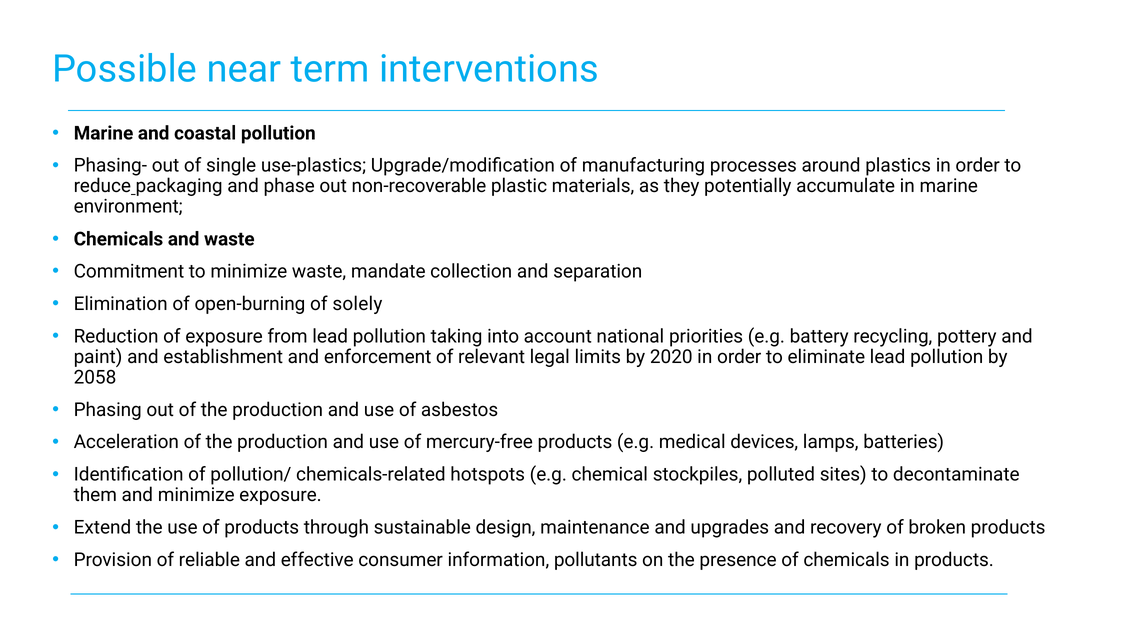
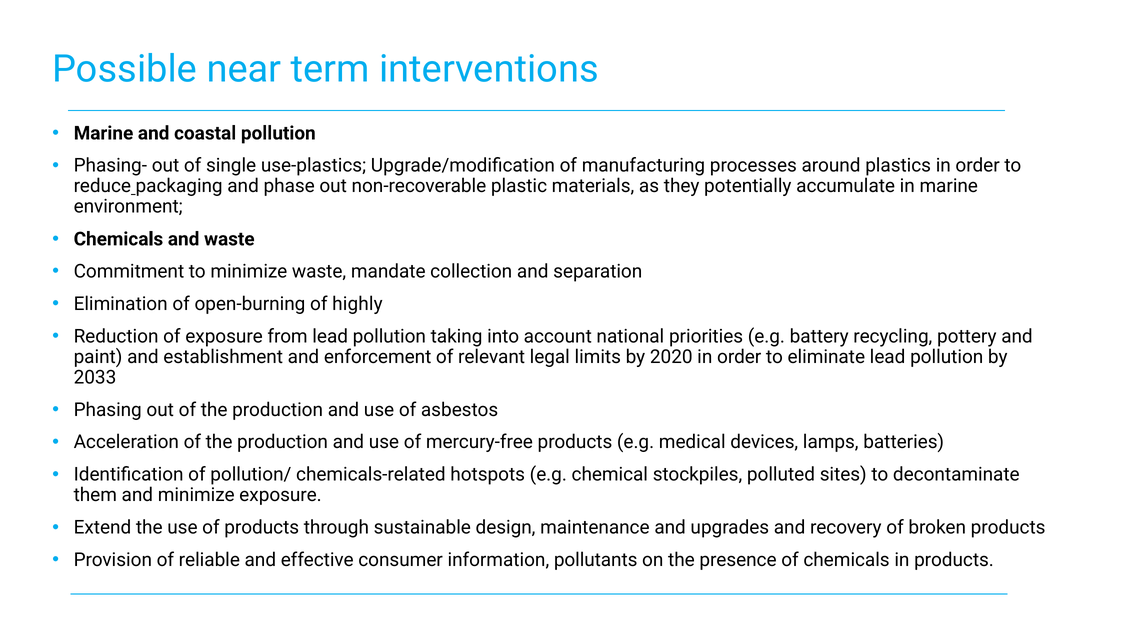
solely: solely -> highly (357, 304)
2058: 2058 -> 2033 (95, 378)
